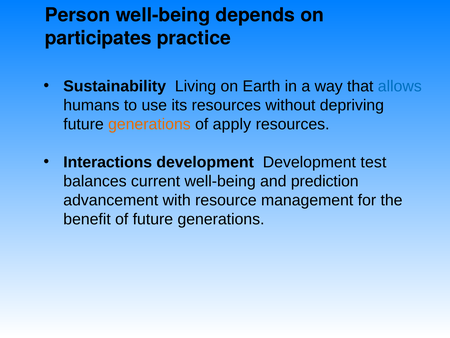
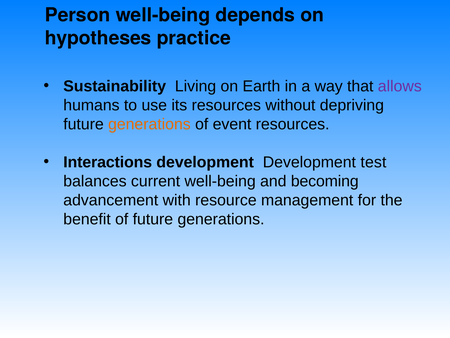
participates: participates -> hypotheses (98, 38)
allows colour: blue -> purple (400, 86)
apply: apply -> event (232, 124)
prediction: prediction -> becoming (325, 181)
